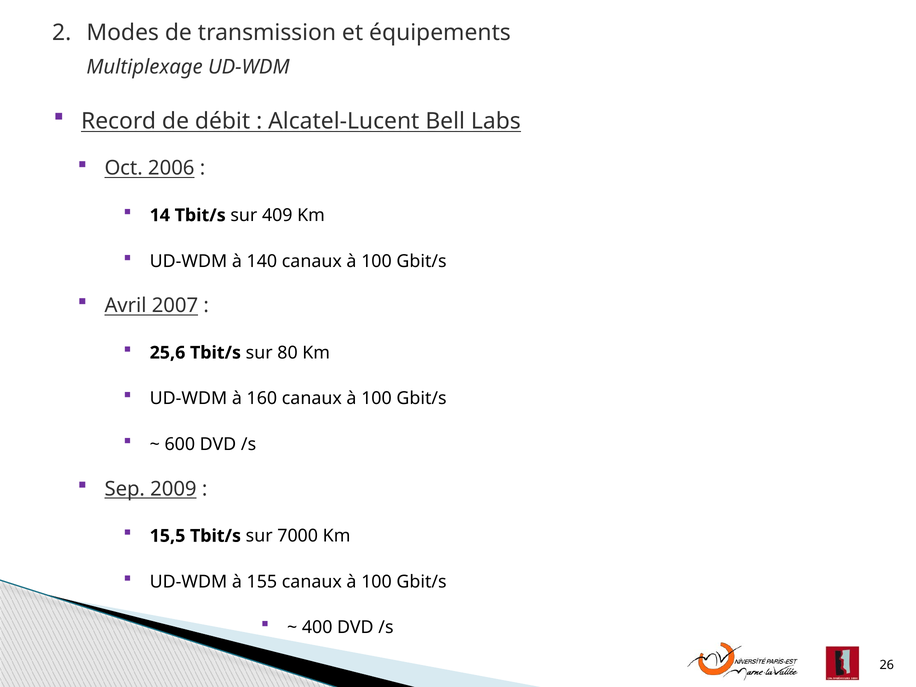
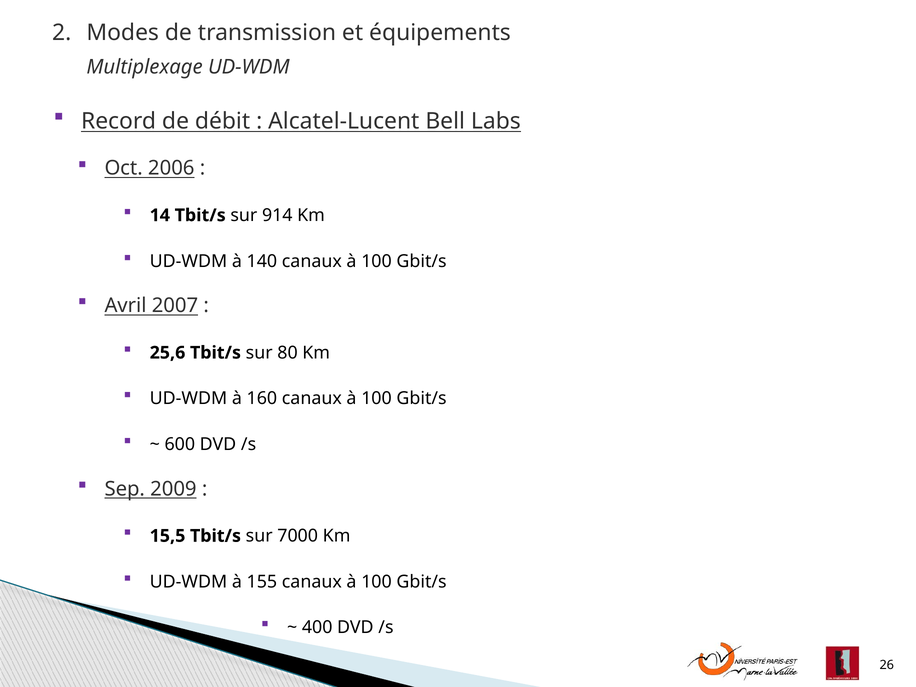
409: 409 -> 914 (277, 215)
